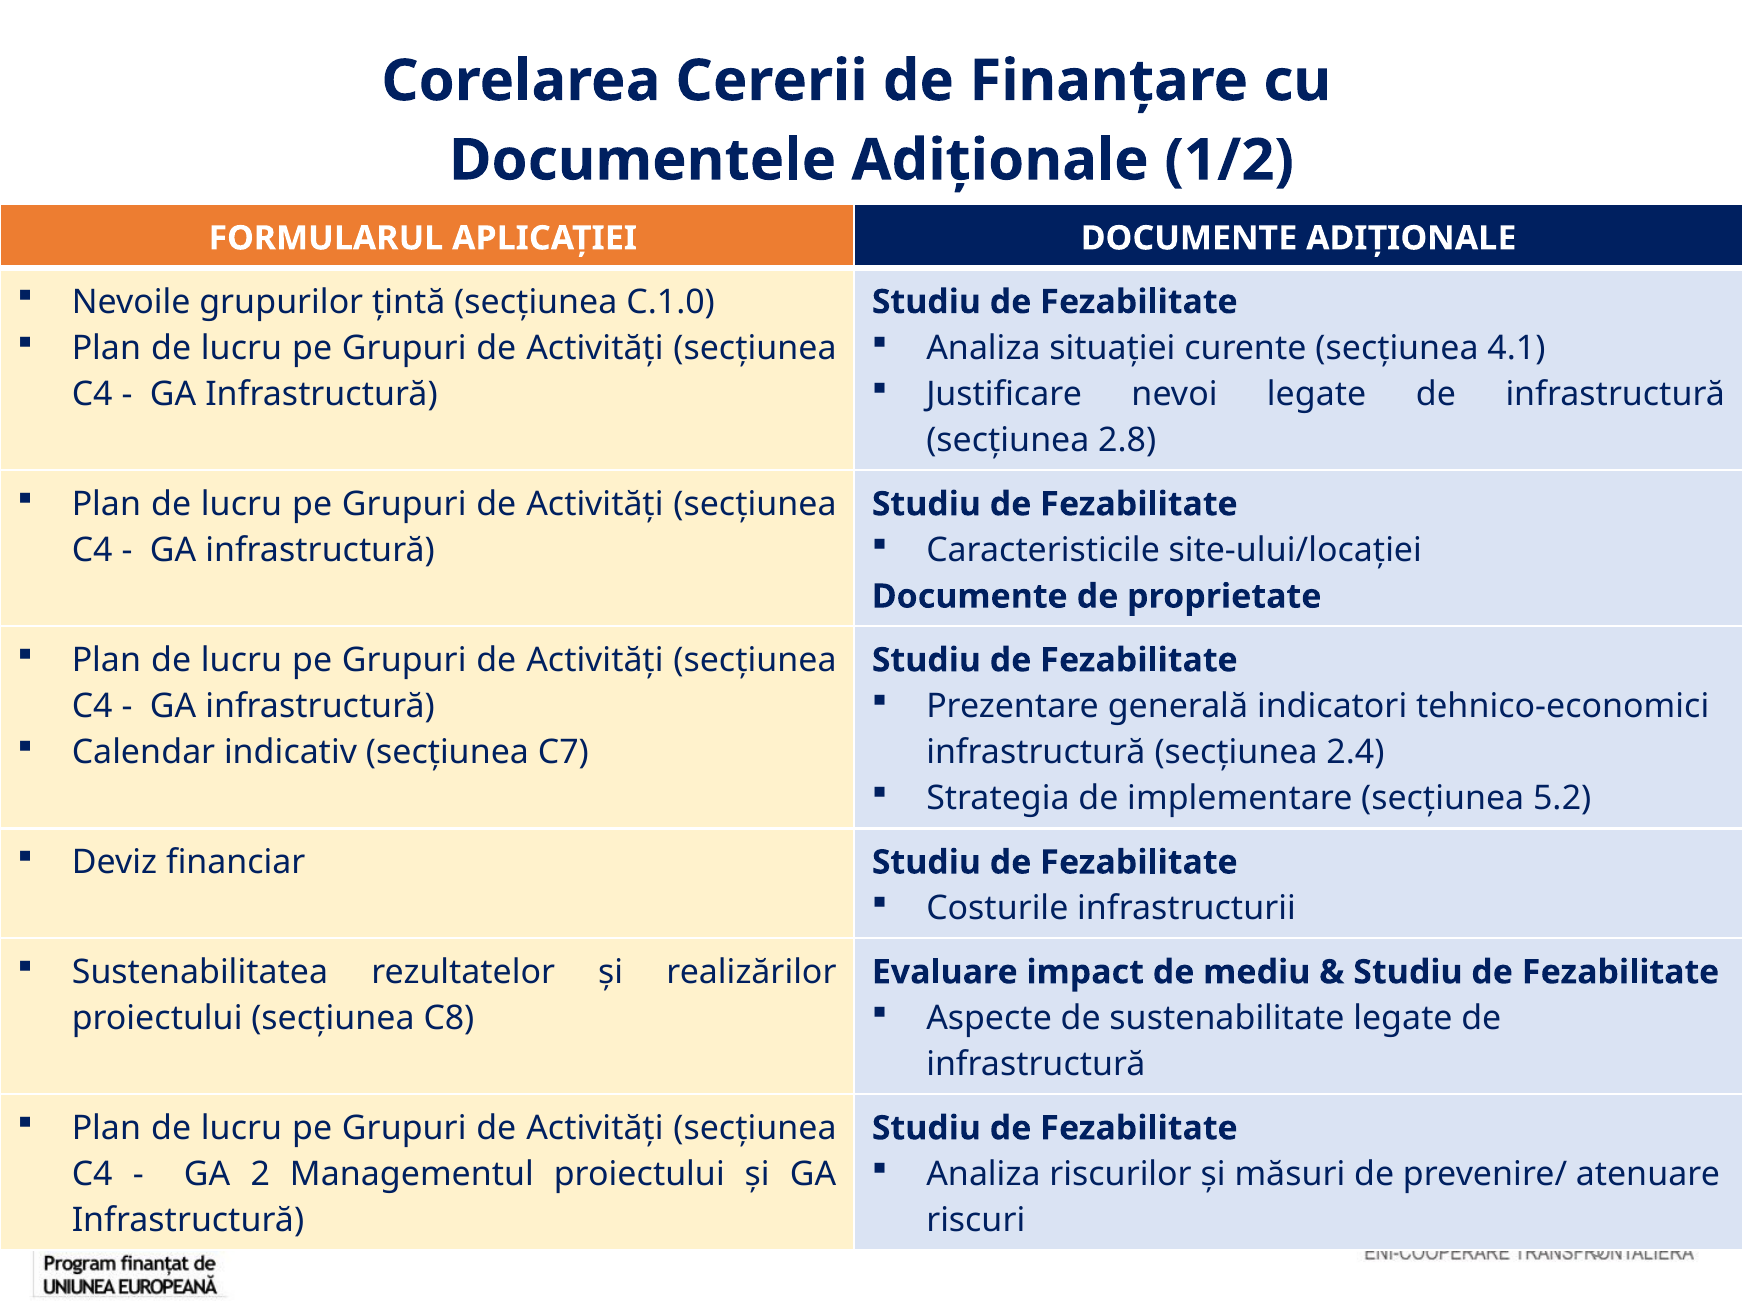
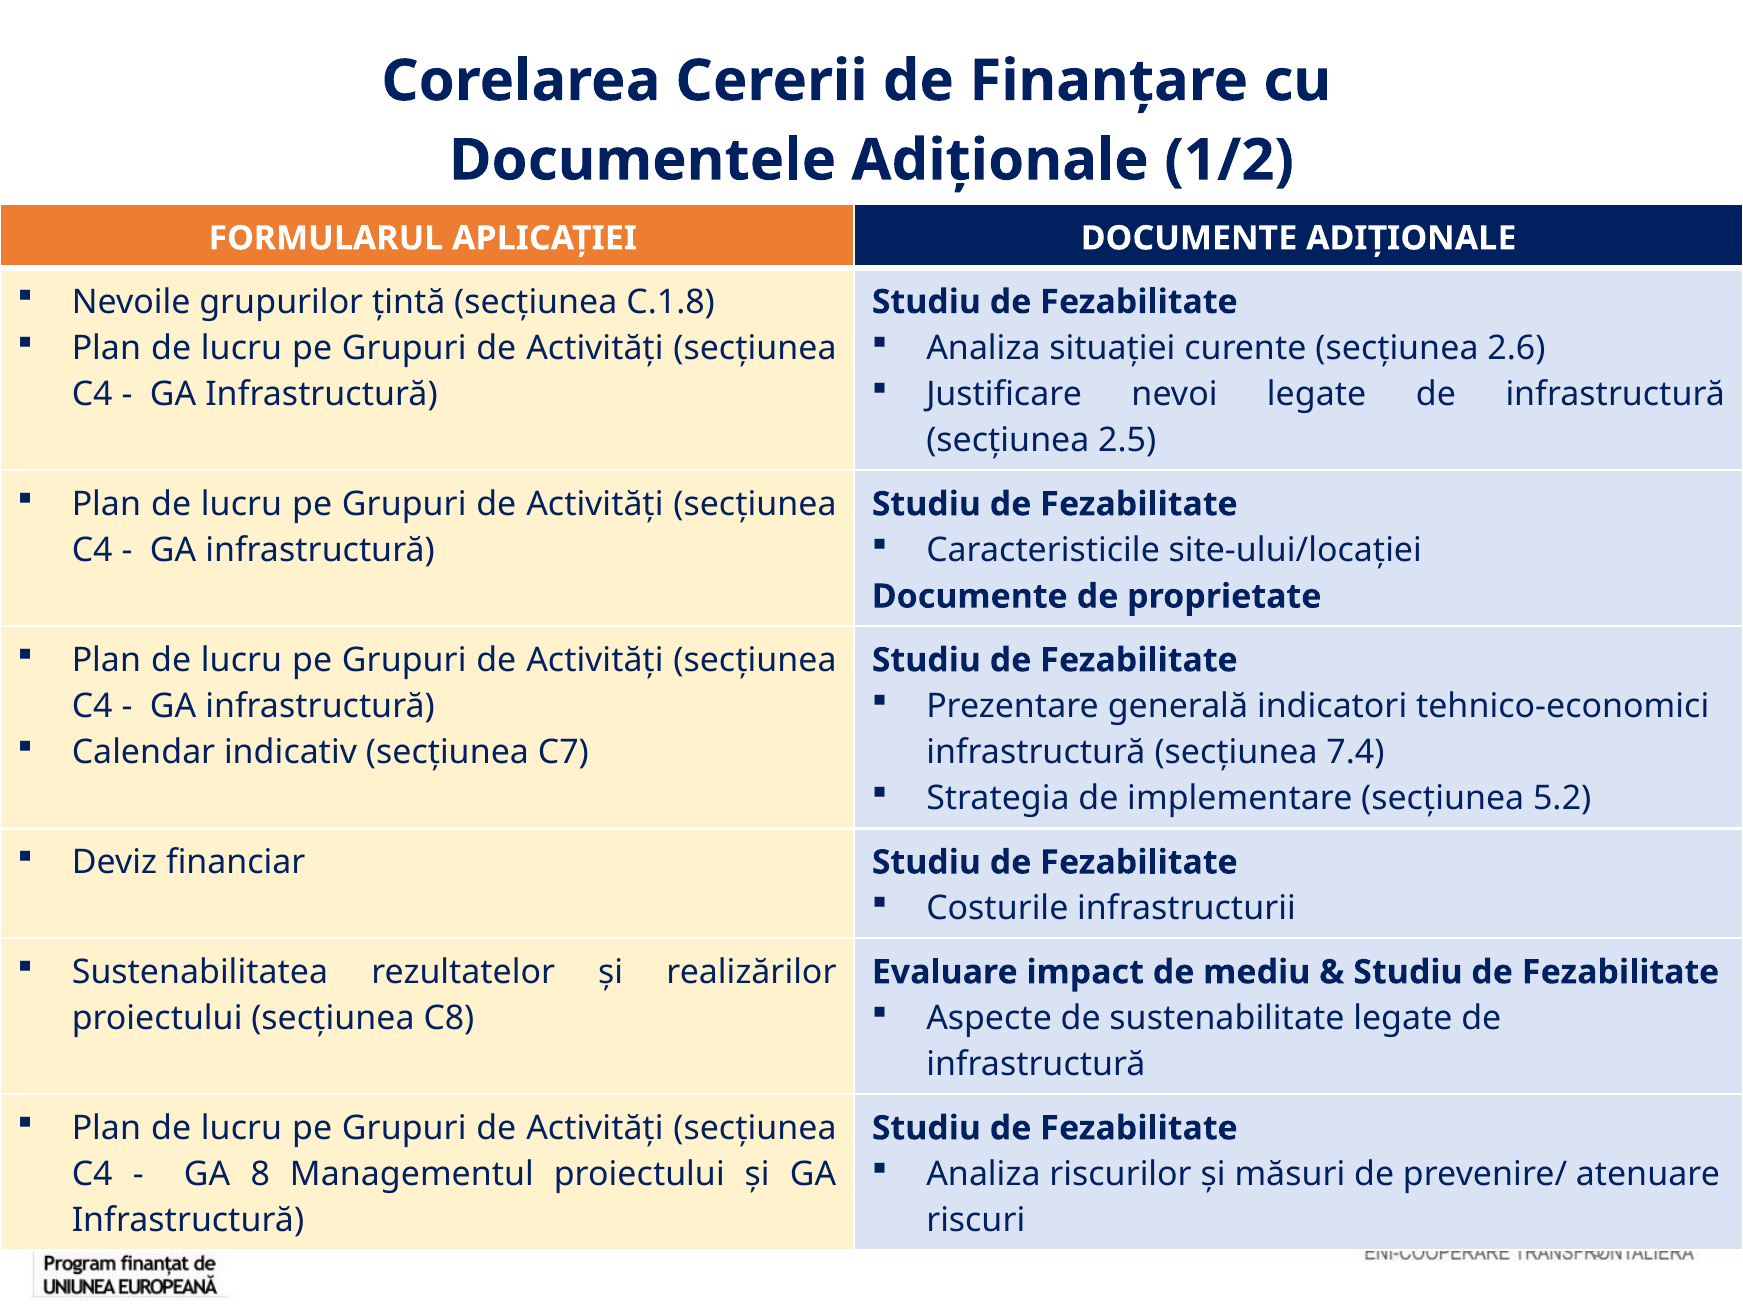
C.1.0: C.1.0 -> C.1.8 (671, 302)
4.1: 4.1 -> 2.6 (1516, 348)
2.8: 2.8 -> 2.5 (1127, 441)
2.4: 2.4 -> 7.4 (1355, 753)
2: 2 -> 8 (260, 1175)
